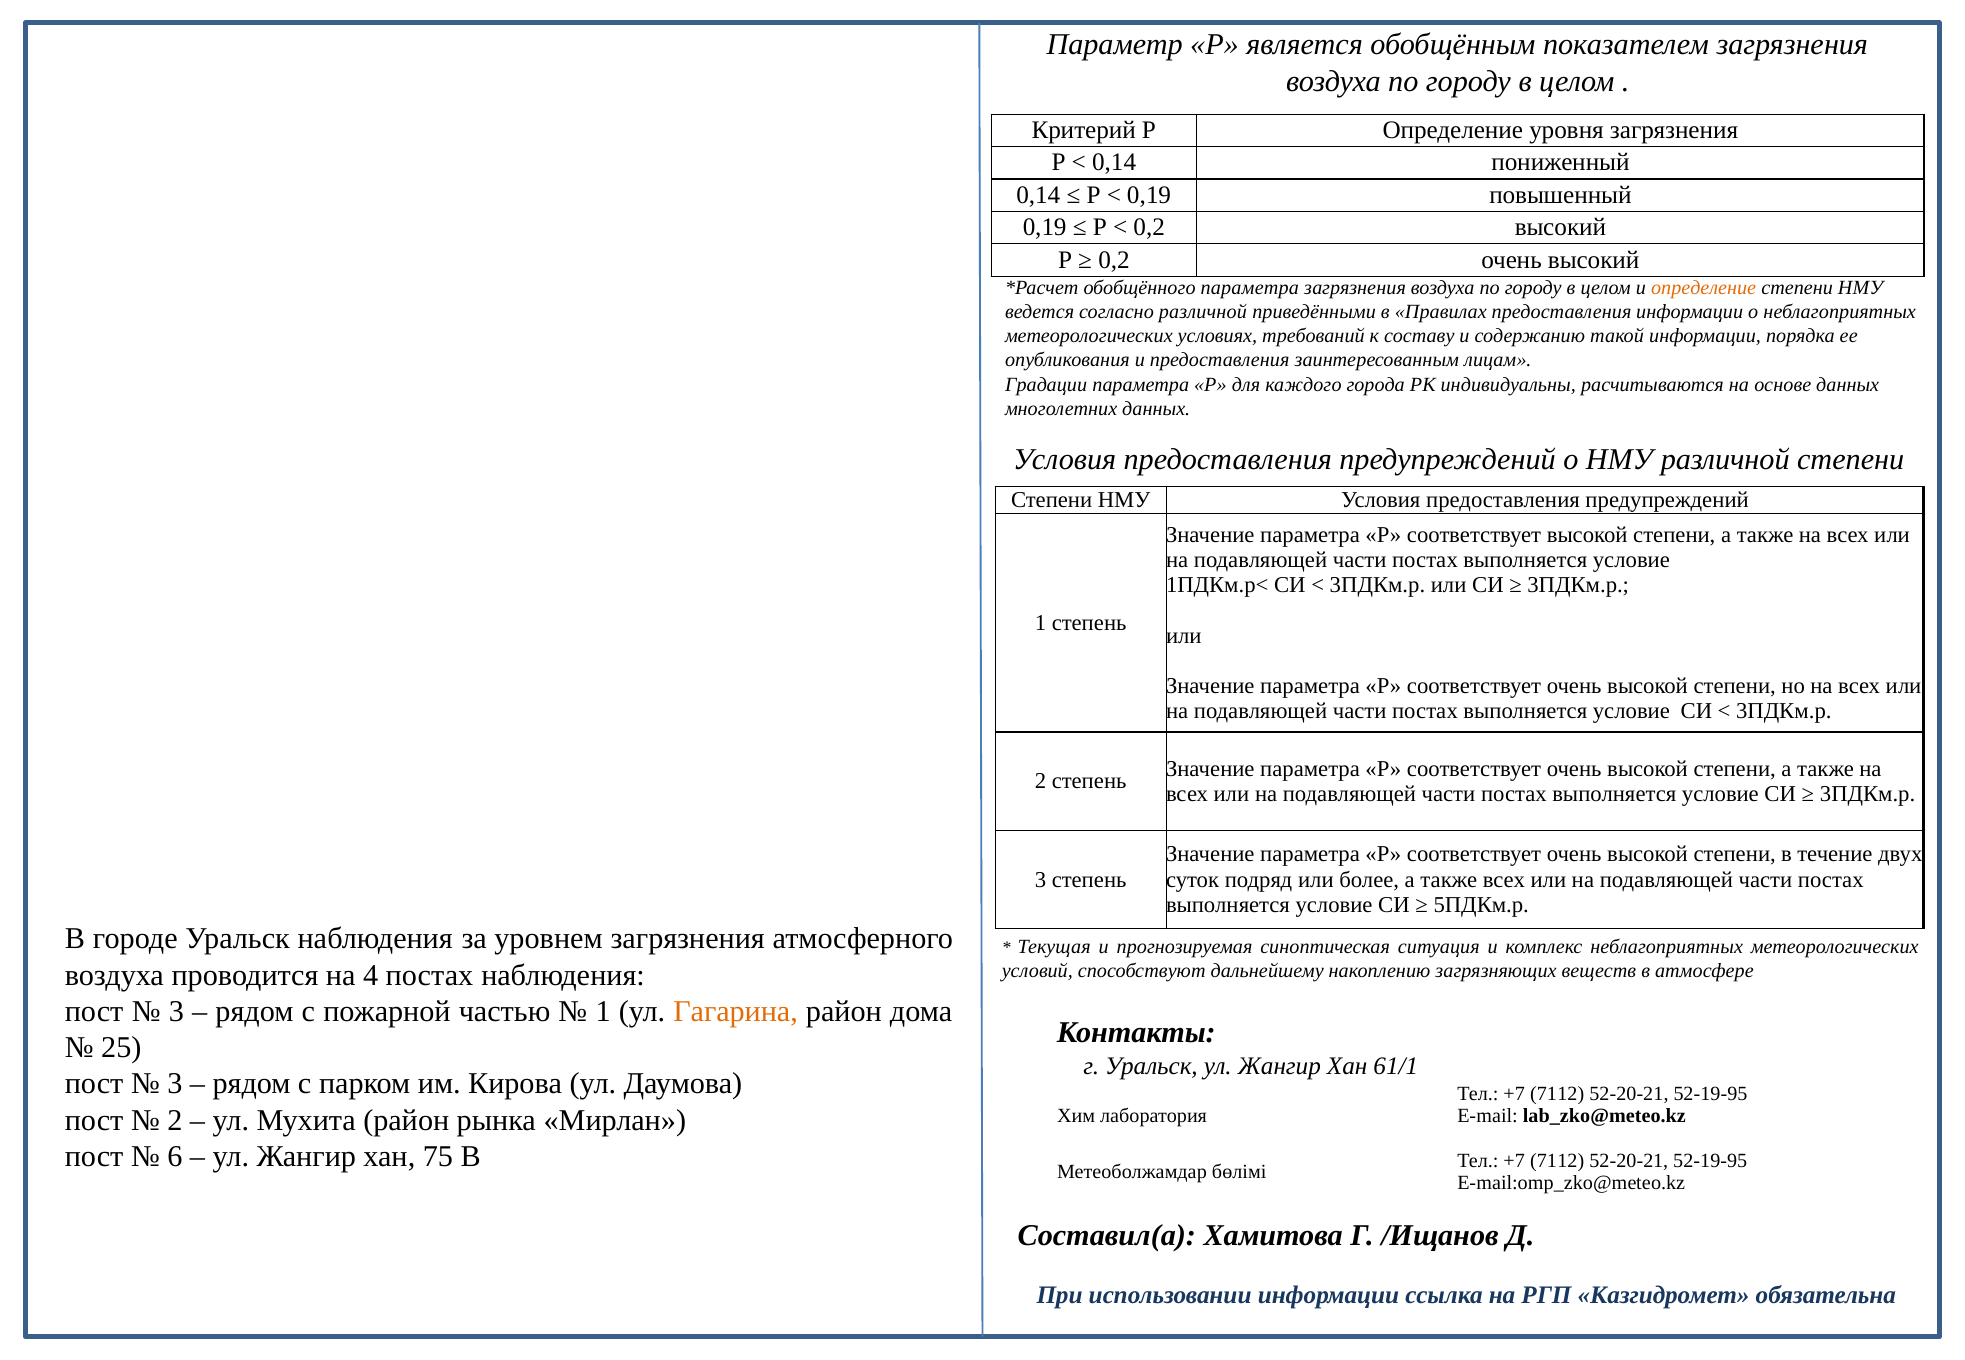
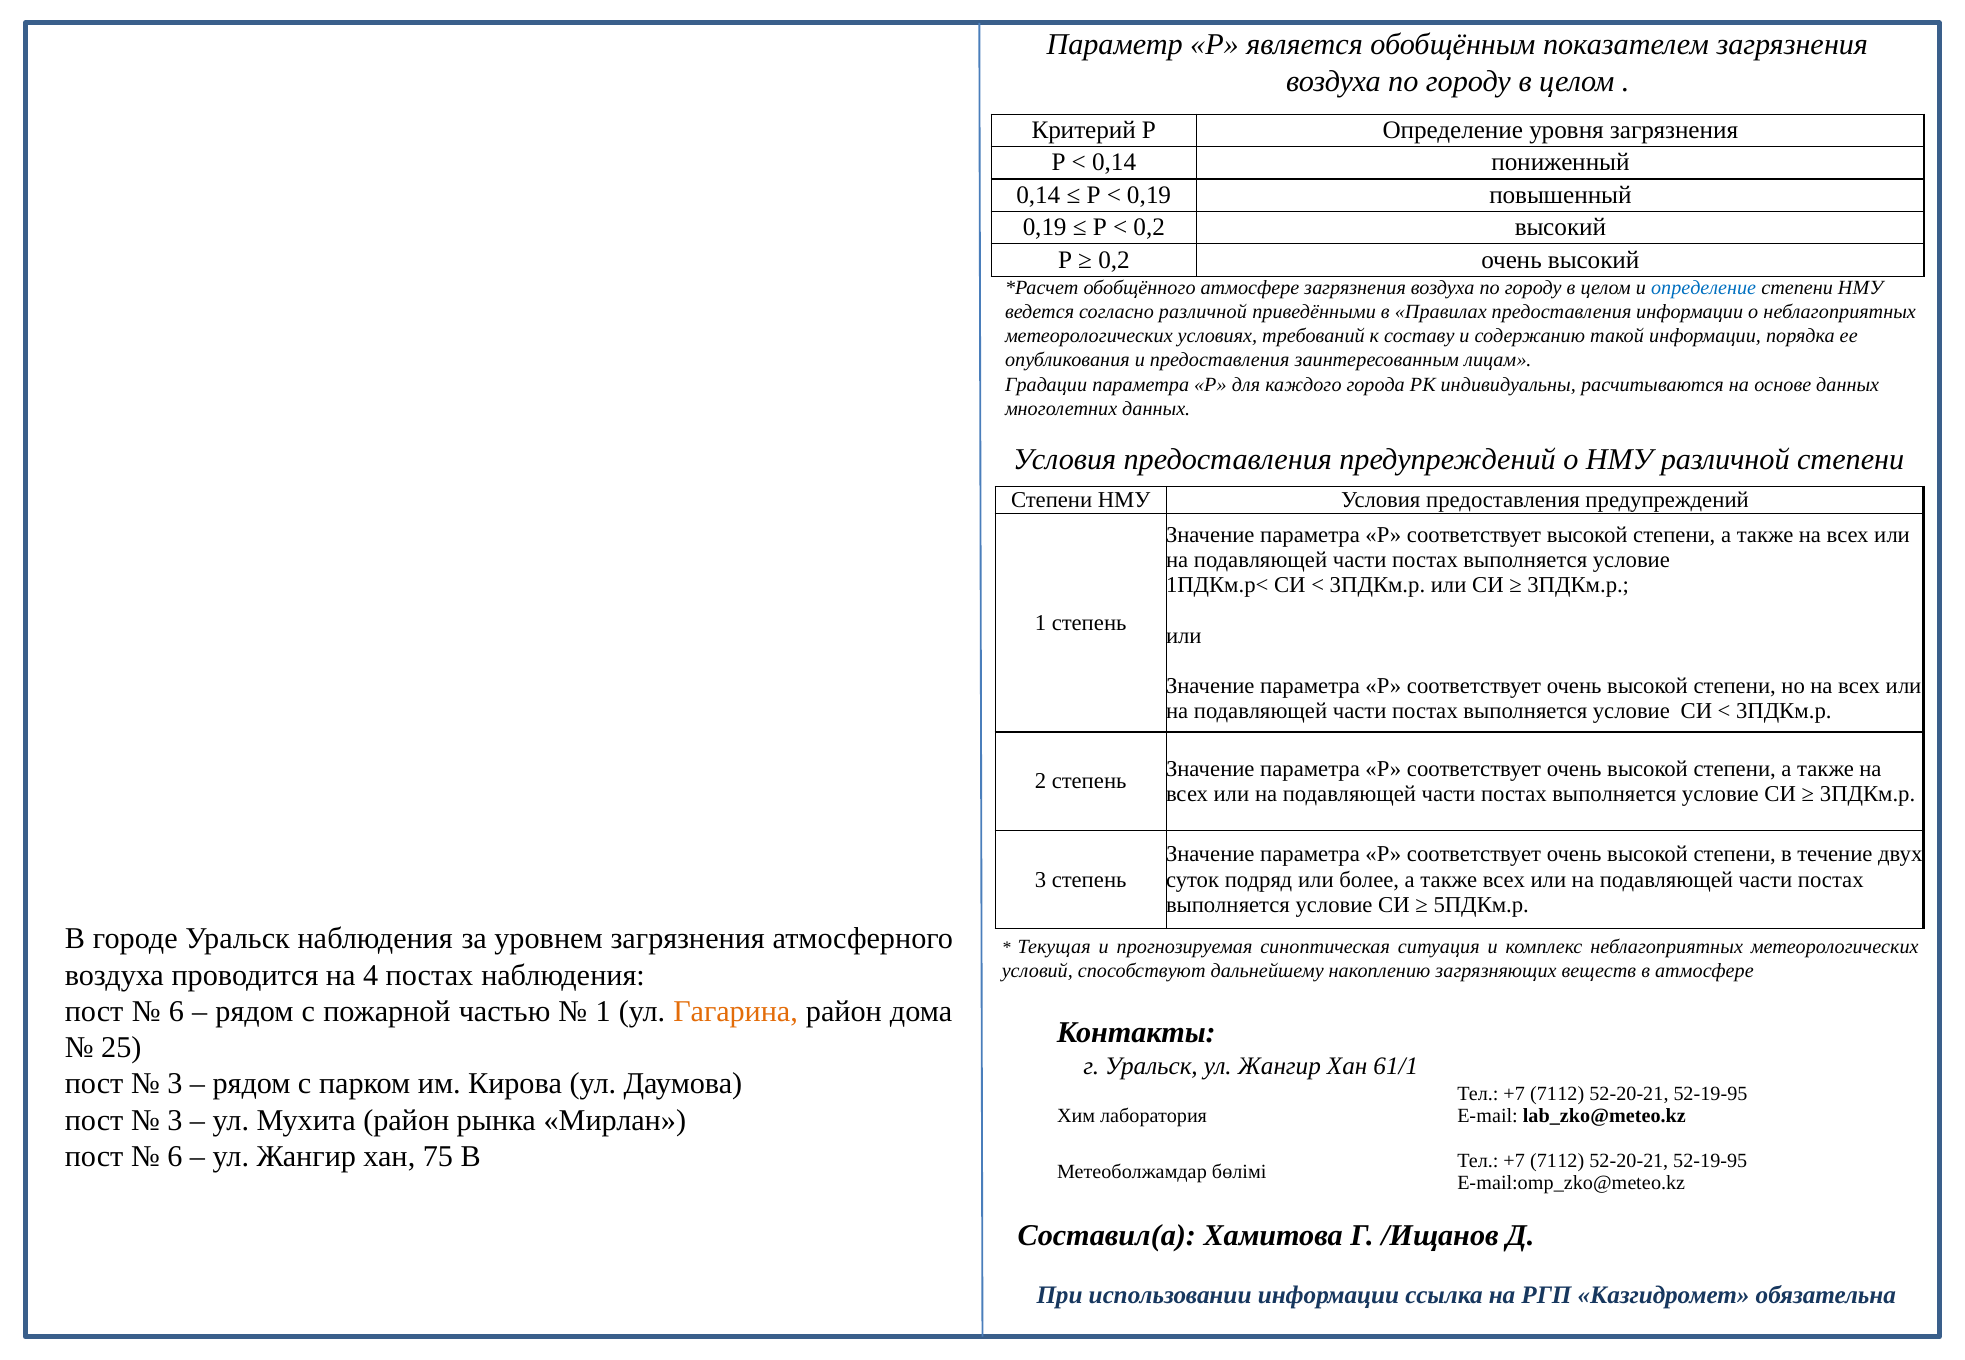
обобщённого параметра: параметра -> атмосфере (1250, 288)
определение colour: orange -> blue (1704, 288)
3: 3 -> 6 (176, 1012)
2: 2 -> 3 (175, 1120)
